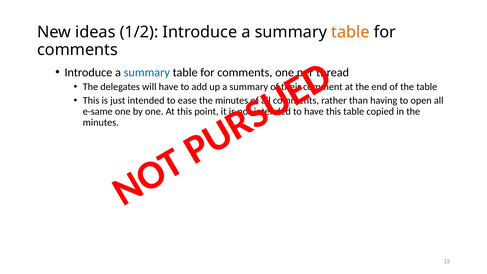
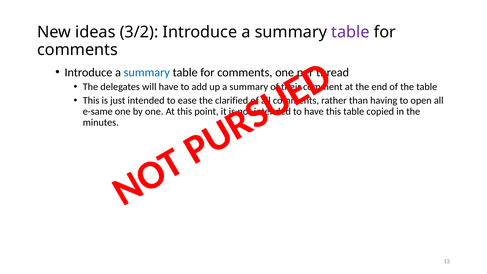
1/2: 1/2 -> 3/2 (139, 32)
table colour: orange -> purple (350, 32)
ease the minutes: minutes -> clarified (232, 100)
